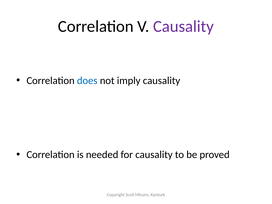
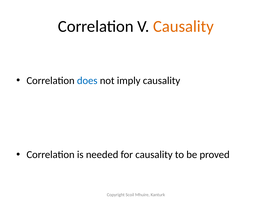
Causality colour: purple -> orange (183, 26)
